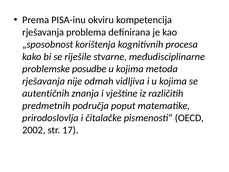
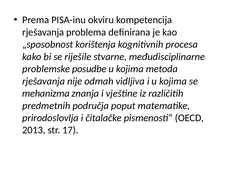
autentičnih: autentičnih -> mehanizma (46, 93)
2002: 2002 -> 2013 (34, 130)
